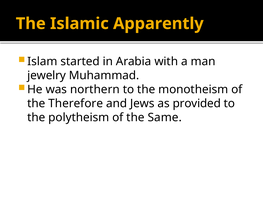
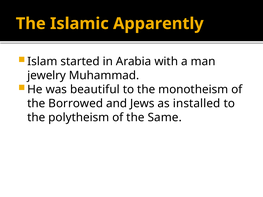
northern: northern -> beautiful (95, 90)
Therefore: Therefore -> Borrowed (76, 104)
provided: provided -> installed (197, 104)
